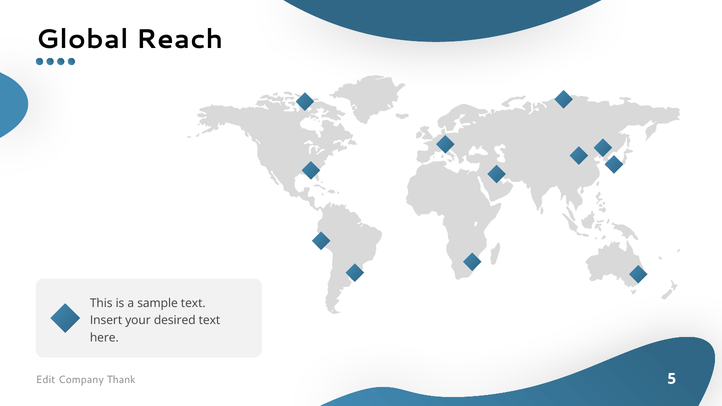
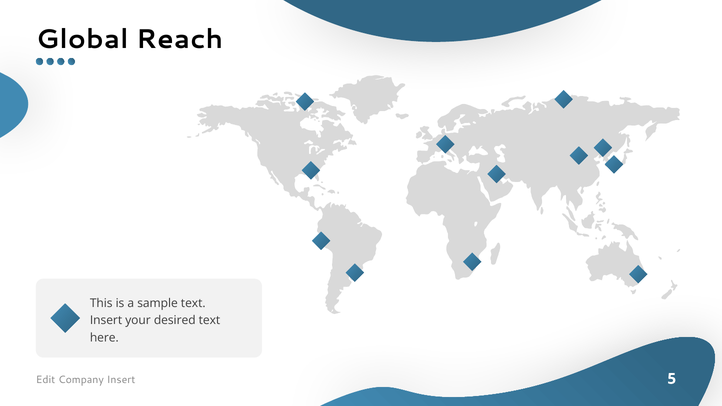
Company Thank: Thank -> Insert (121, 380)
